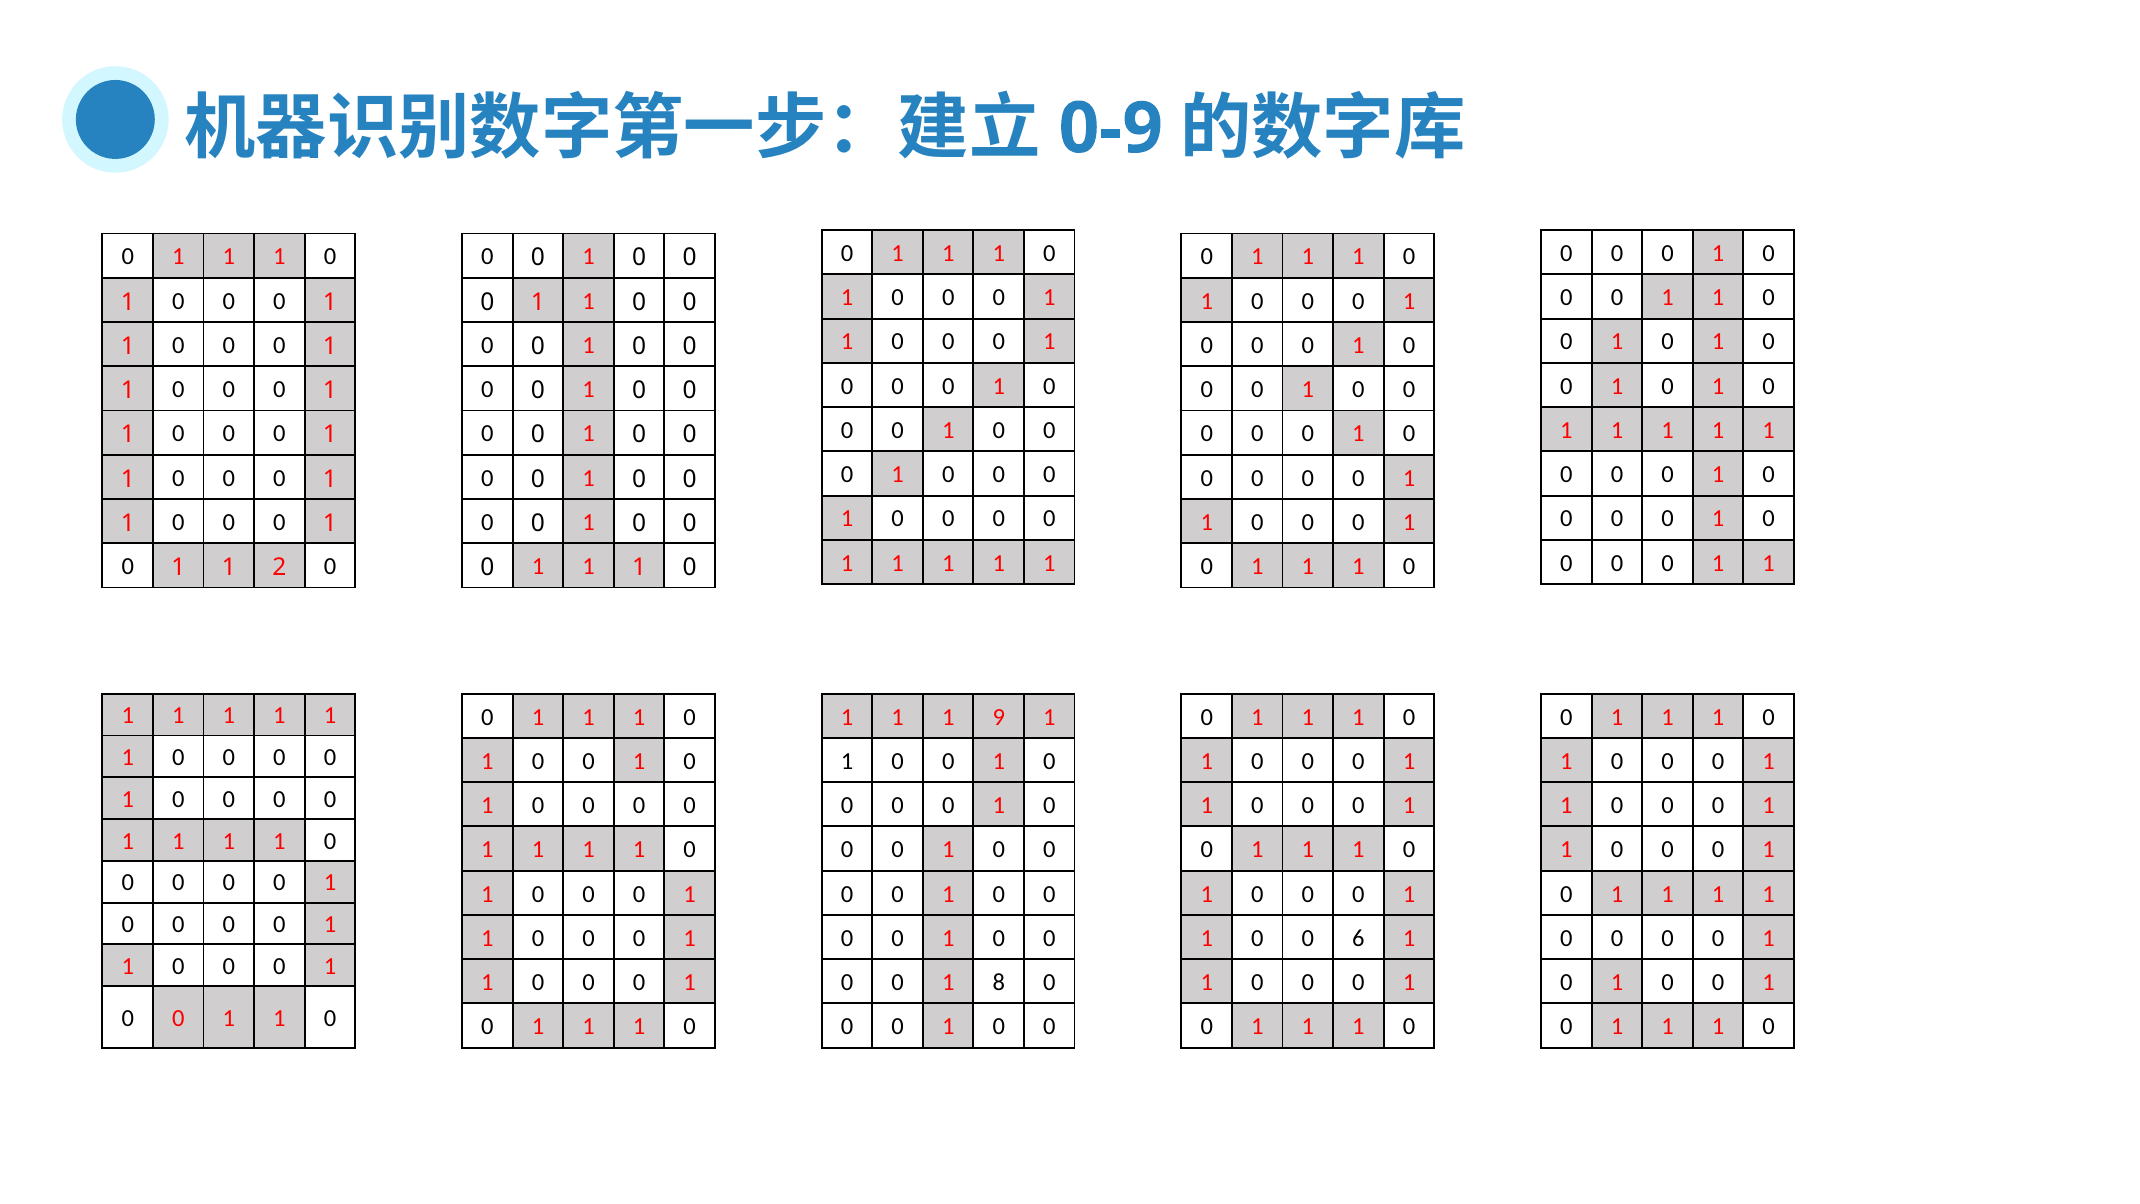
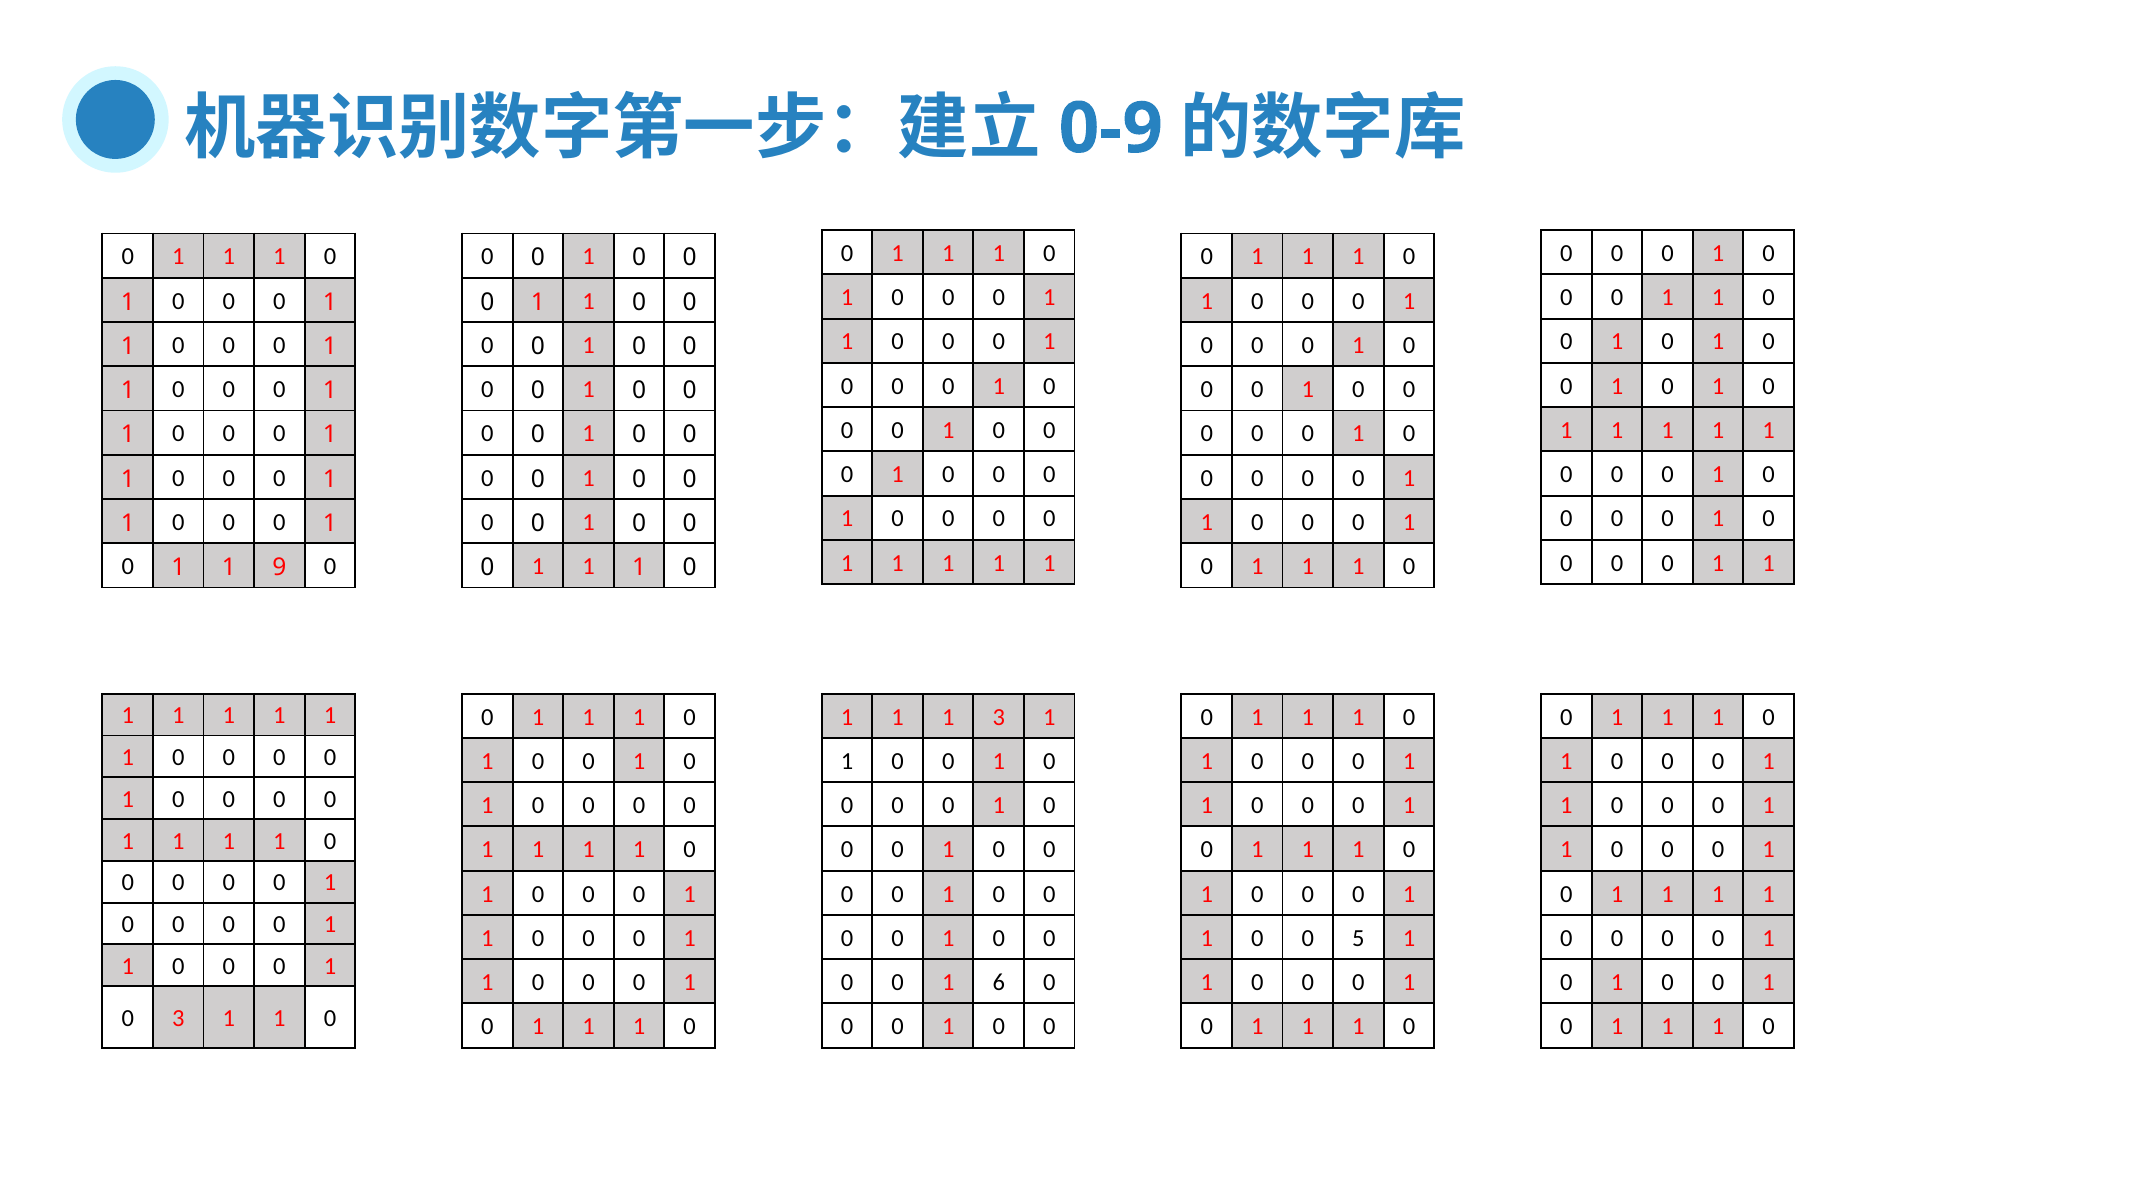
2: 2 -> 9 (279, 567)
1 9: 9 -> 3 (999, 717)
6: 6 -> 5 (1358, 938)
8: 8 -> 6 (999, 982)
0: 0 -> 3 (178, 1018)
